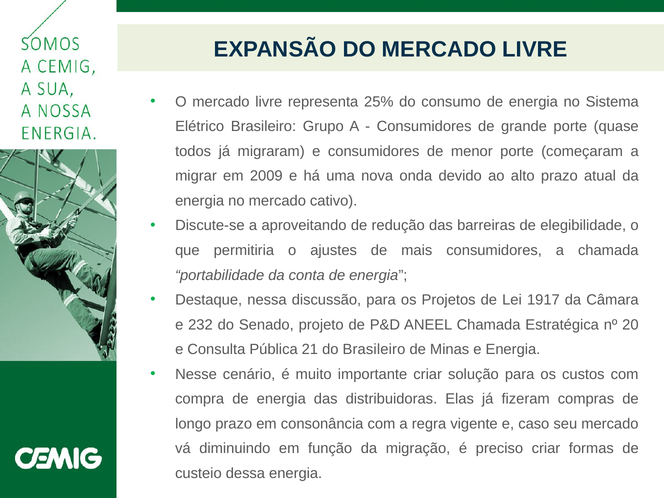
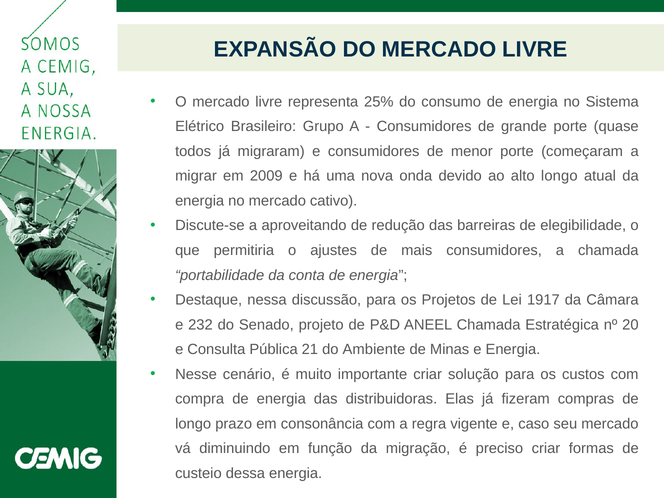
alto prazo: prazo -> longo (559, 176)
do Brasileiro: Brasileiro -> Ambiente (374, 349)
